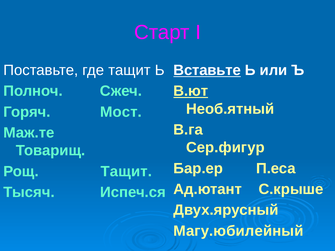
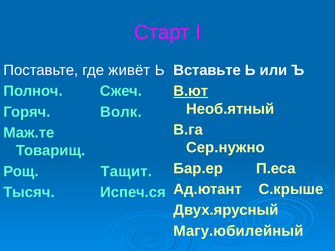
где тащит: тащит -> живёт (129, 70)
Вставьте underline: present -> none (207, 70)
Мост: Мост -> Волк (121, 112)
Сер.фигур: Сер.фигур -> Сер.нужно (225, 148)
